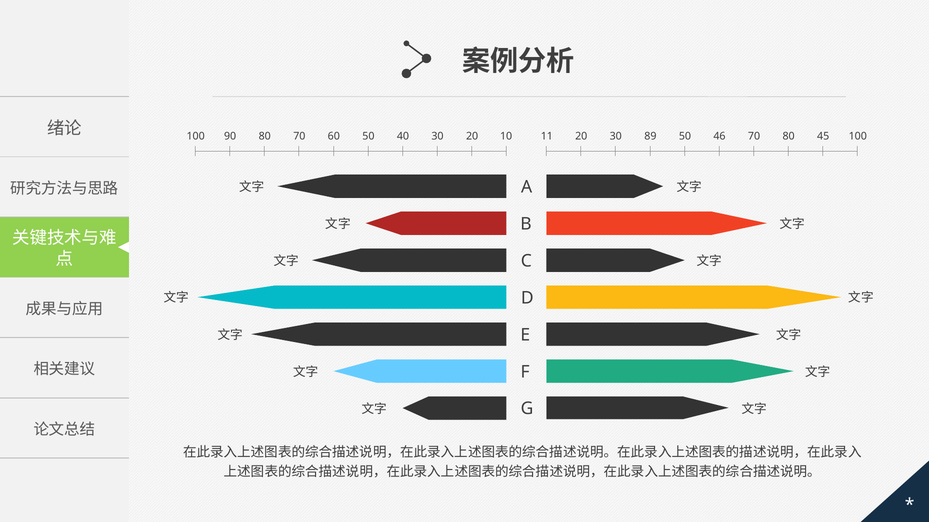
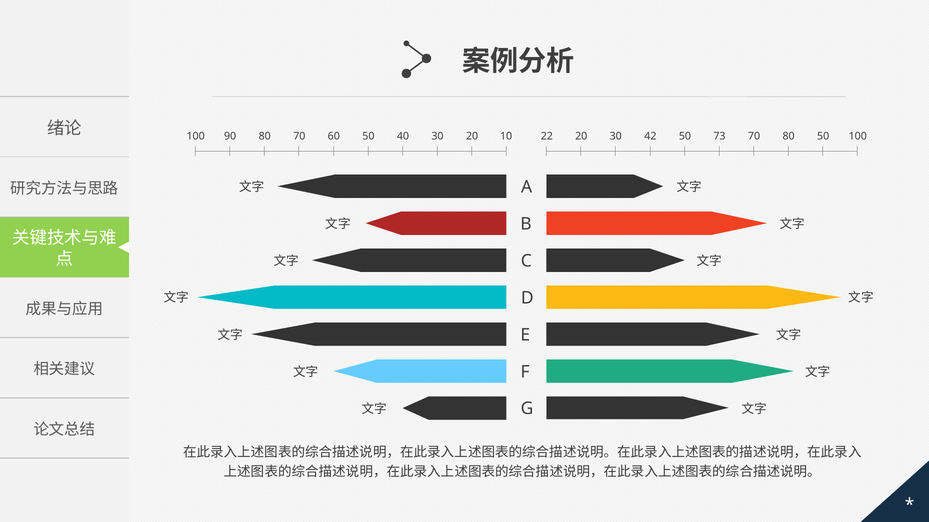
11: 11 -> 22 (547, 137)
89: 89 -> 42 (650, 137)
46: 46 -> 73 (719, 137)
80 45: 45 -> 50 (823, 137)
